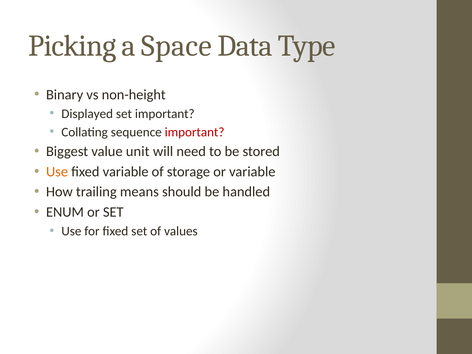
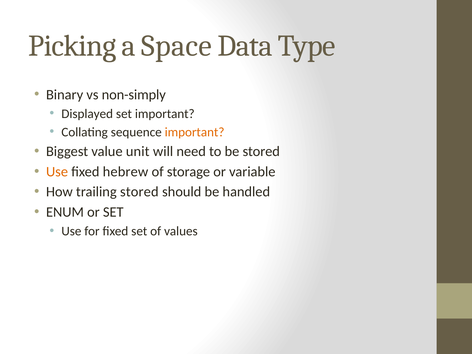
non-height: non-height -> non-simply (134, 95)
important colour: red -> orange (195, 132)
fixed variable: variable -> hebrew (125, 172)
trailing means: means -> stored (139, 192)
